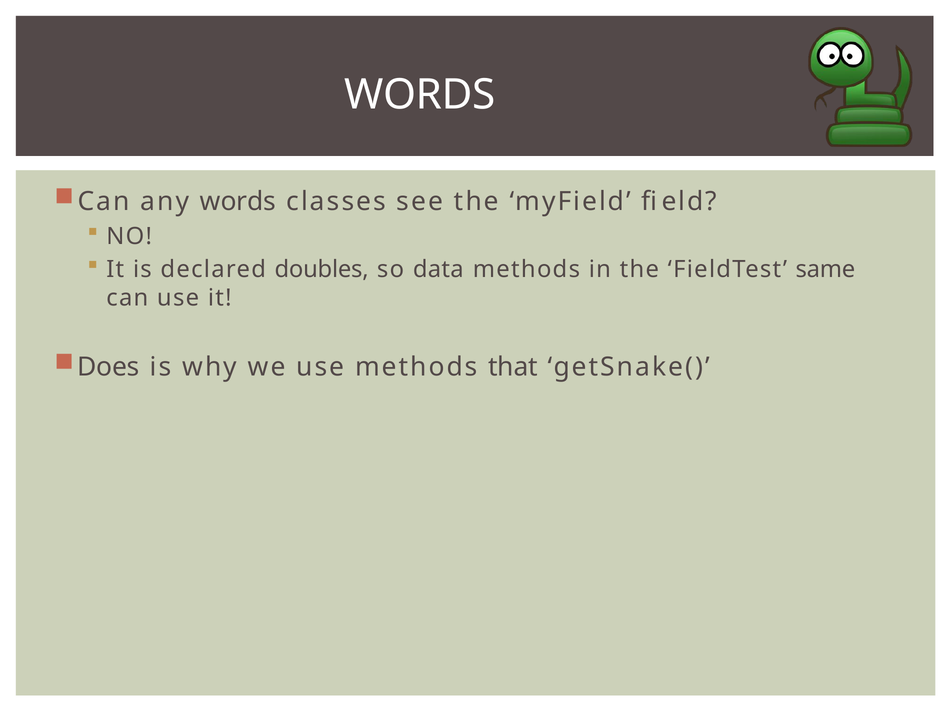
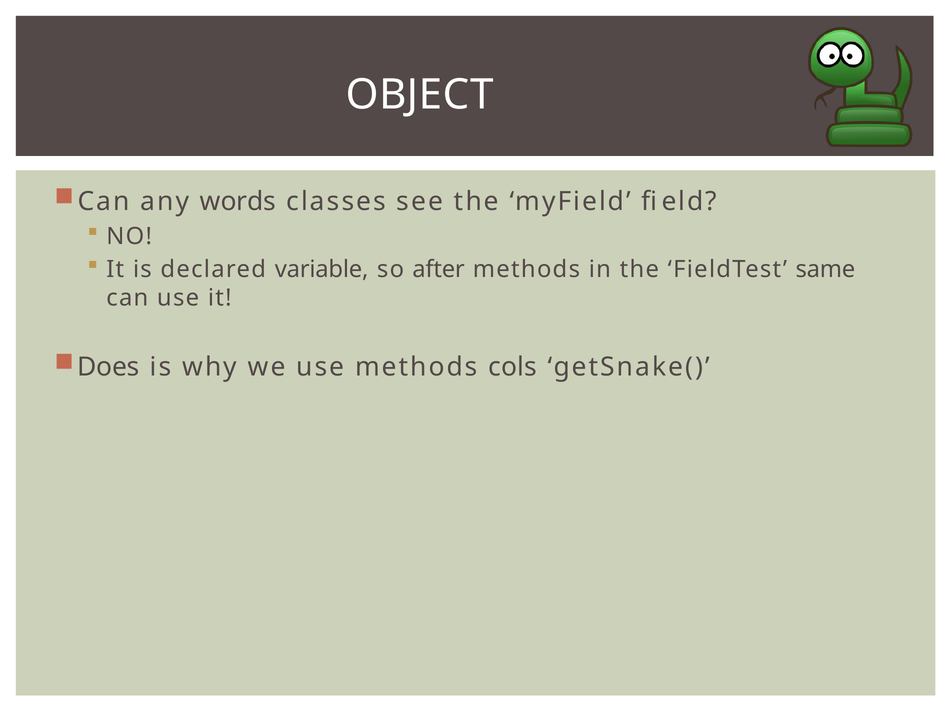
WORDS: WORDS -> OBJECT (420, 95)
doubles: doubles -> variable (322, 270)
data: data -> after (439, 270)
that: that -> cols (513, 367)
